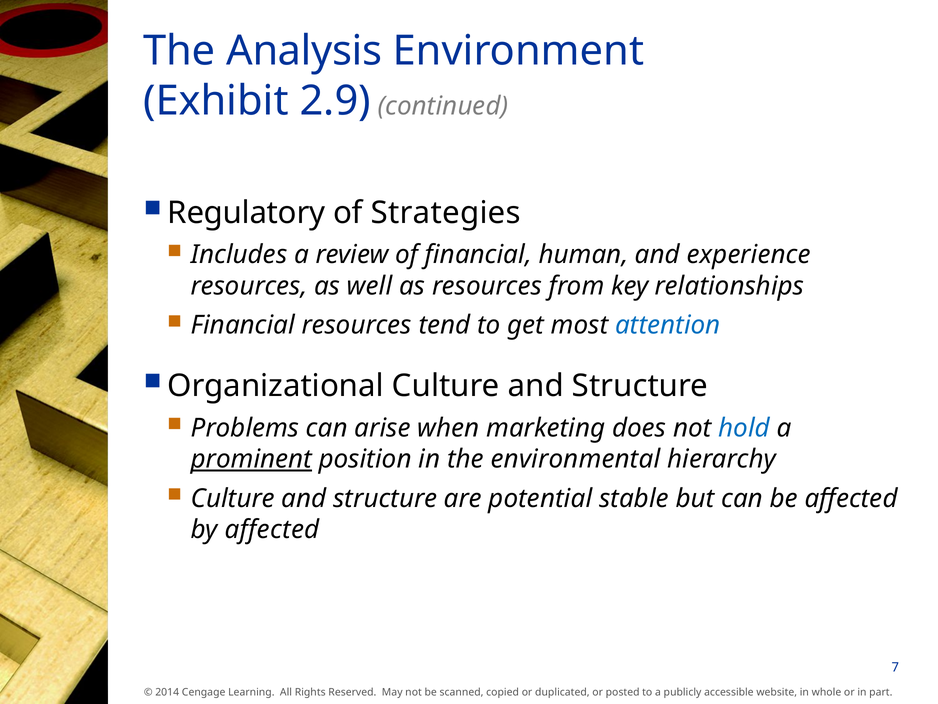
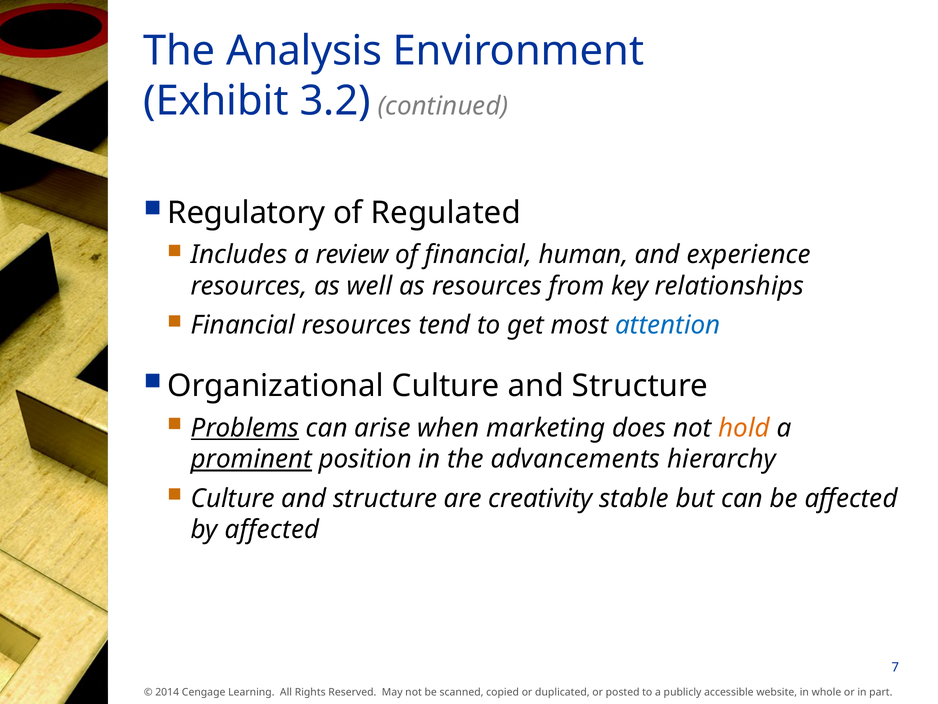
2.9: 2.9 -> 3.2 (335, 101)
Strategies: Strategies -> Regulated (446, 213)
Problems underline: none -> present (245, 428)
hold colour: blue -> orange (744, 428)
environmental: environmental -> advancements (575, 459)
potential: potential -> creativity (540, 498)
